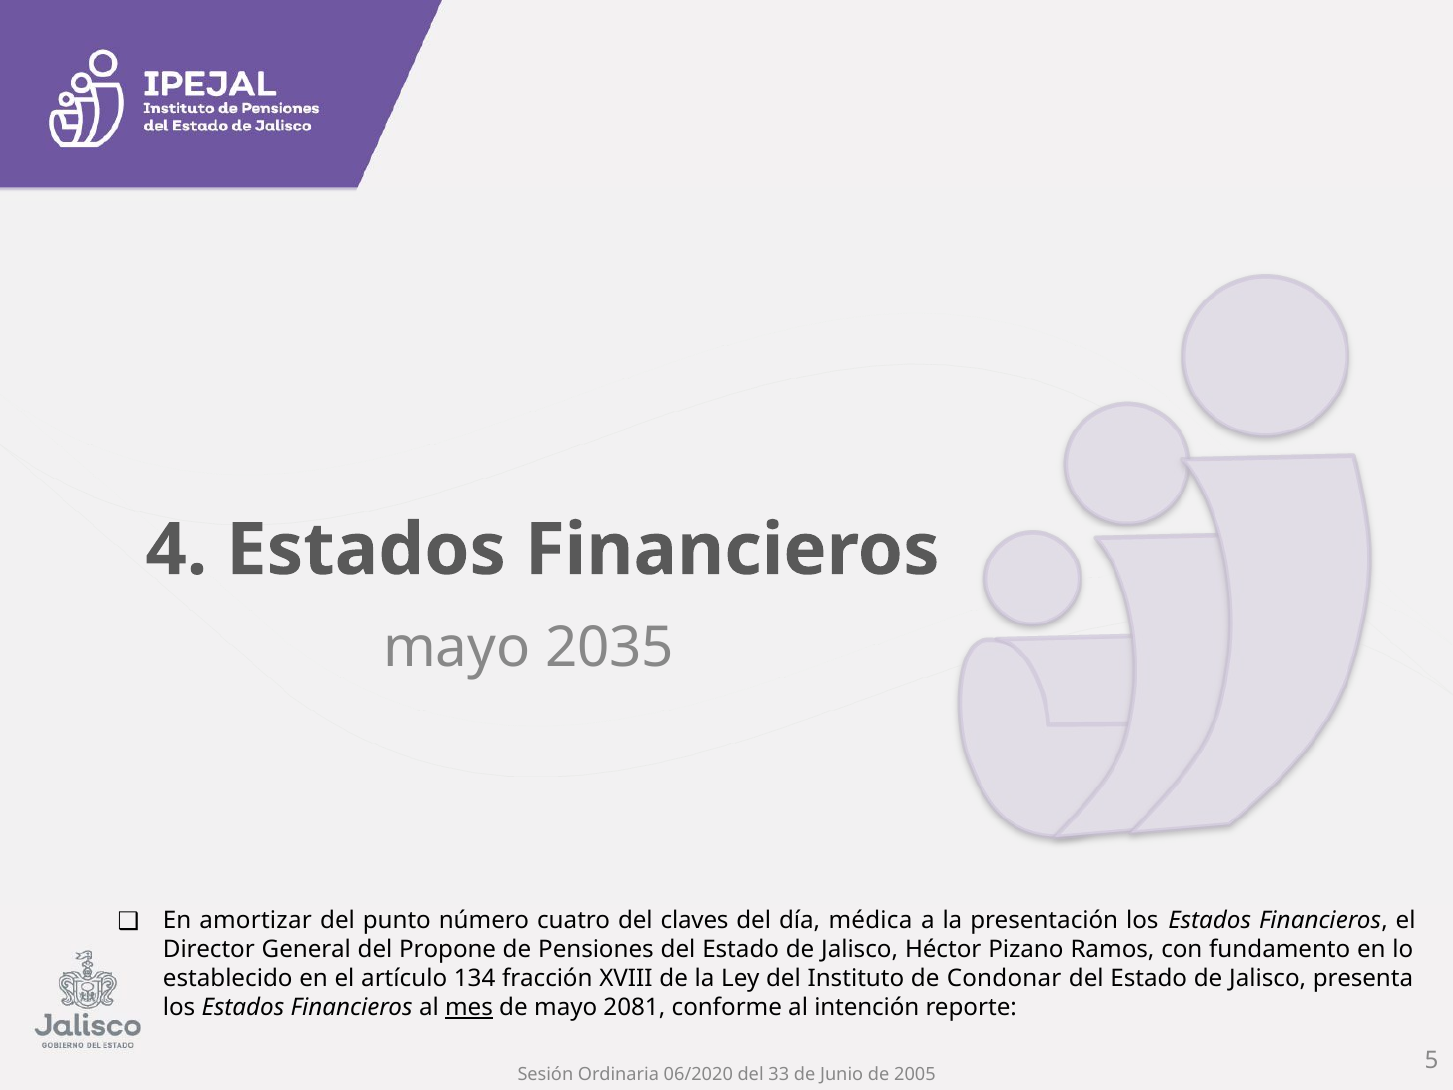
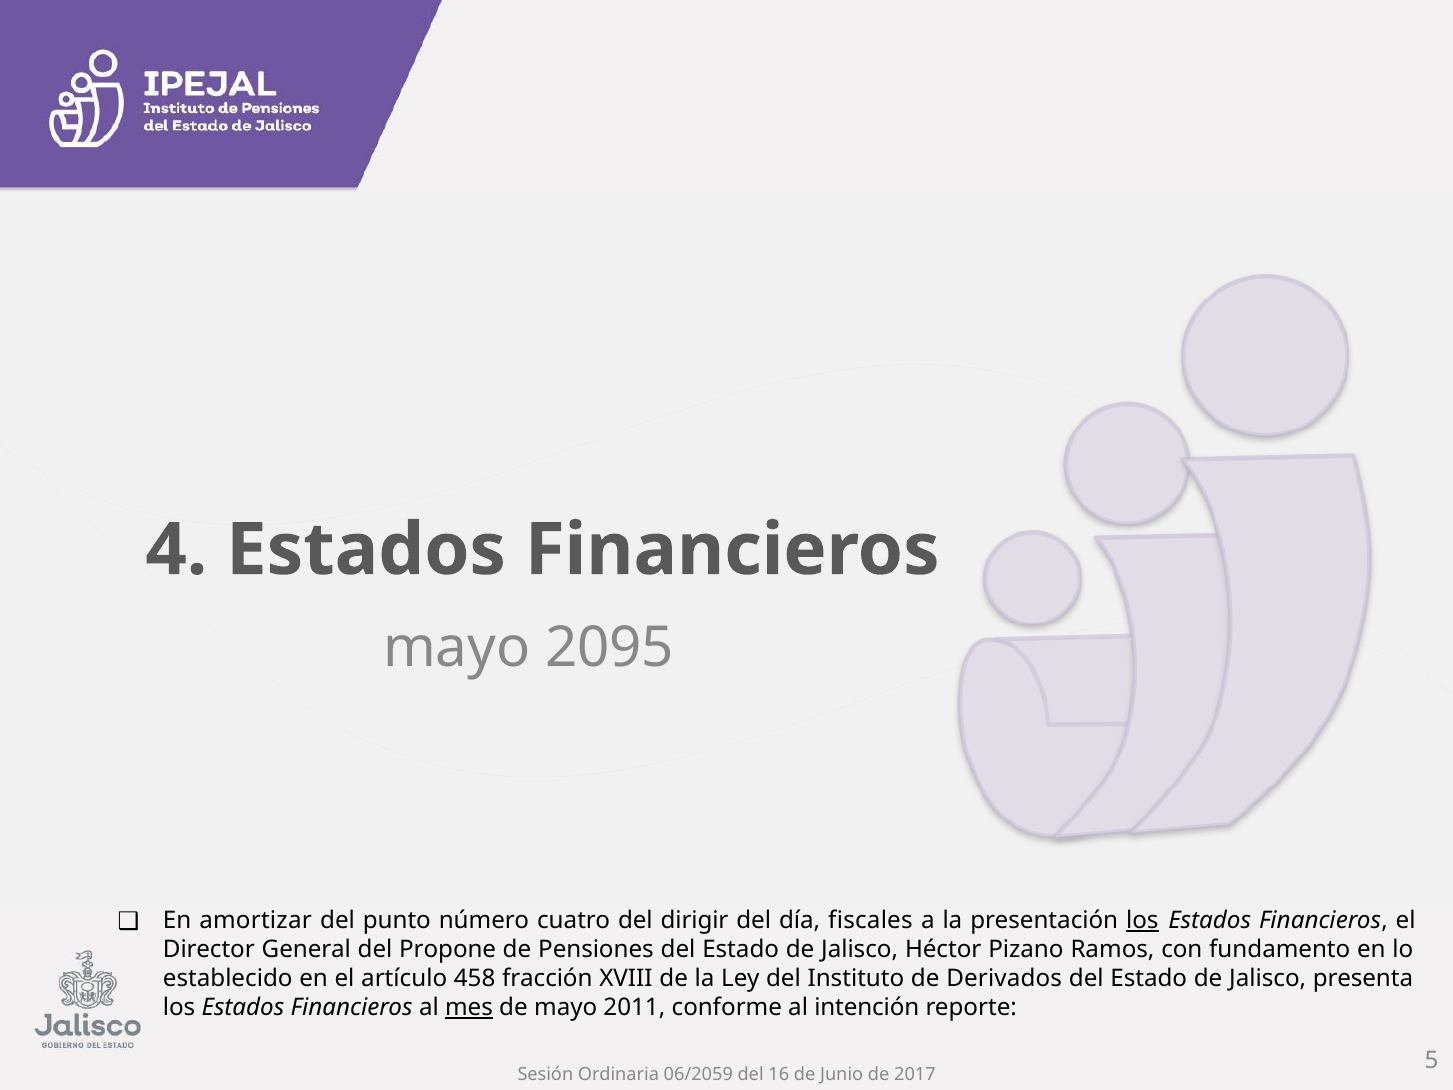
2035: 2035 -> 2095 (610, 648)
claves: claves -> dirigir (695, 920)
médica: médica -> fiscales (870, 920)
los underline: none -> present (1142, 920)
134: 134 -> 458 (475, 978)
Condonar: Condonar -> Derivados (1004, 978)
2081: 2081 -> 2011 (634, 1008)
06/2020: 06/2020 -> 06/2059 (698, 1074)
33: 33 -> 16 (779, 1074)
2005: 2005 -> 2017 (915, 1074)
